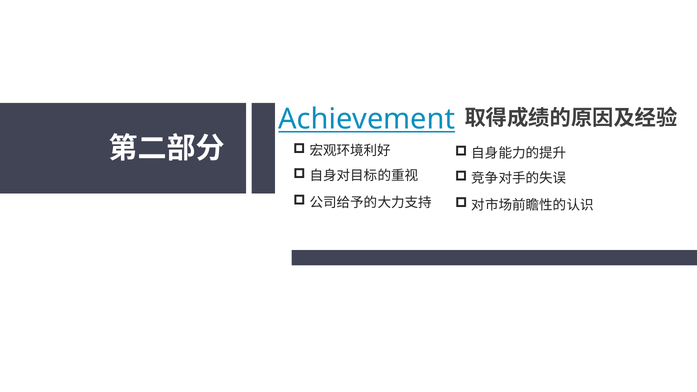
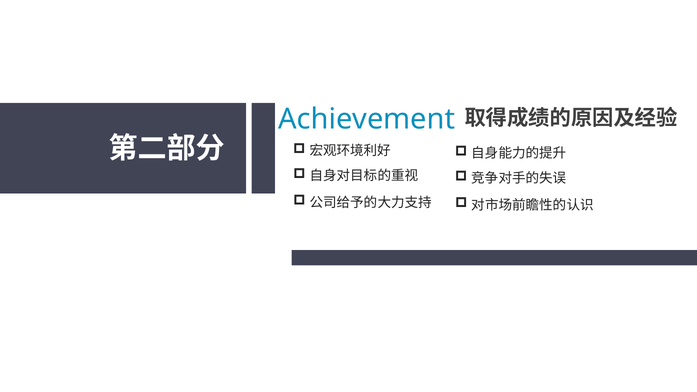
Achievement underline: present -> none (367, 119)
